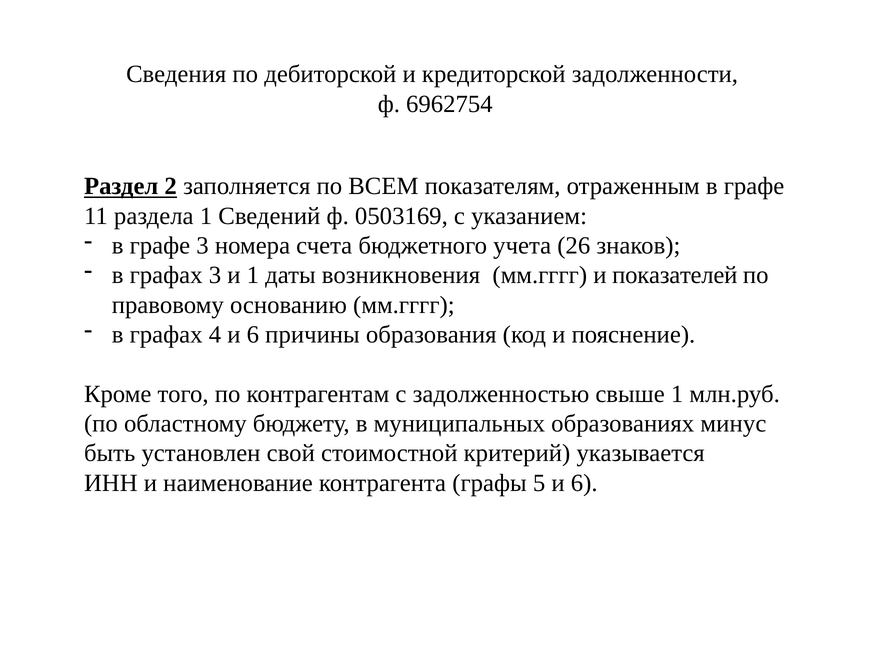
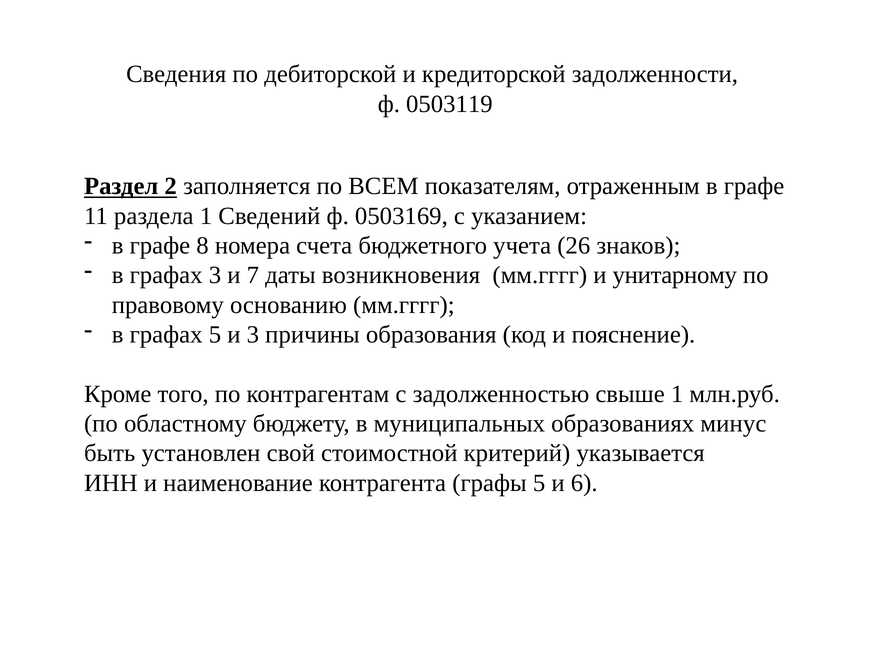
6962754: 6962754 -> 0503119 (449, 104)
графе 3: 3 -> 8 (203, 246)
и 1: 1 -> 7 (253, 275)
показателей: показателей -> унитарному (675, 275)
графах 4: 4 -> 5 (215, 335)
6: 6 -> 3 (253, 335)
